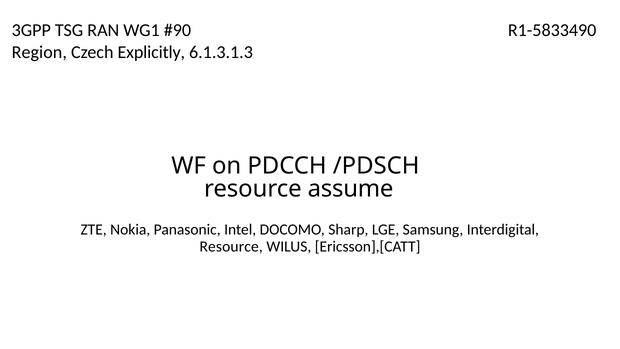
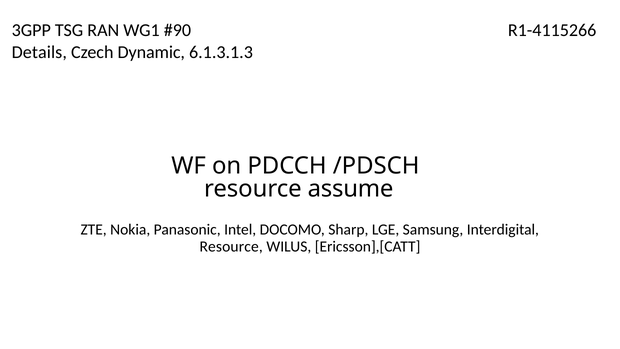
R1-5833490: R1-5833490 -> R1-4115266 (552, 30)
Region: Region -> Details (39, 52)
Explicitly: Explicitly -> Dynamic (151, 52)
